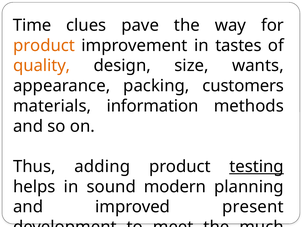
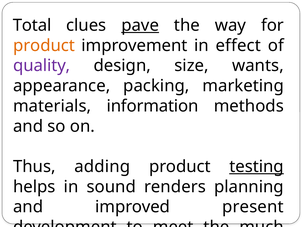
Time: Time -> Total (32, 25)
pave underline: none -> present (140, 25)
tastes: tastes -> effect (238, 45)
quality colour: orange -> purple (42, 66)
customers: customers -> marketing (243, 86)
modern: modern -> renders (175, 186)
